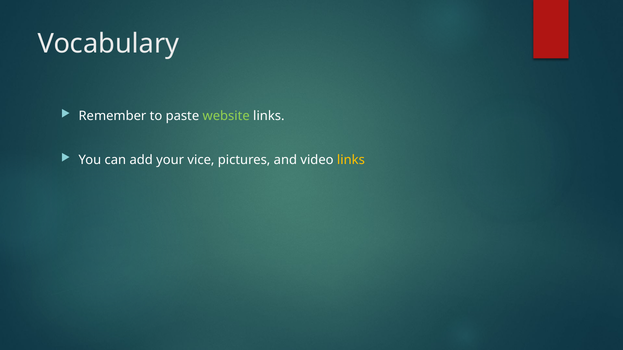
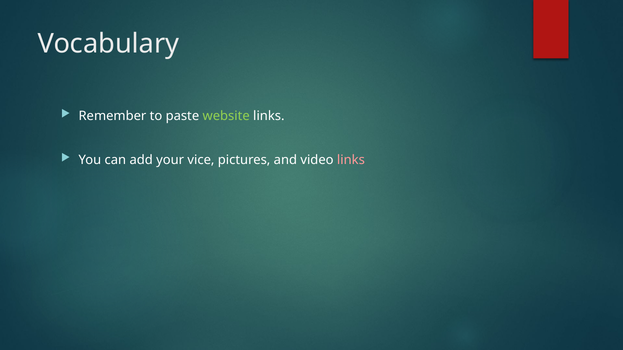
links colour: yellow -> pink (351, 160)
